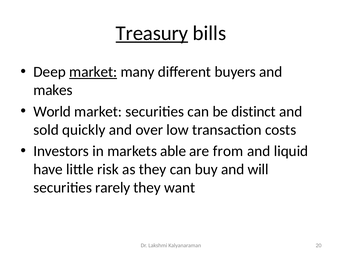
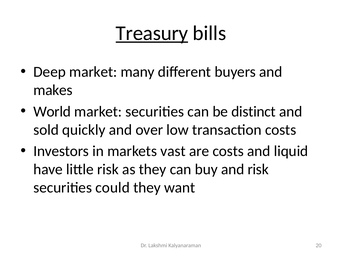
market underline: present -> none (93, 72)
able: able -> vast (173, 151)
are from: from -> costs (228, 151)
and will: will -> risk (258, 169)
rarely: rarely -> could (113, 187)
